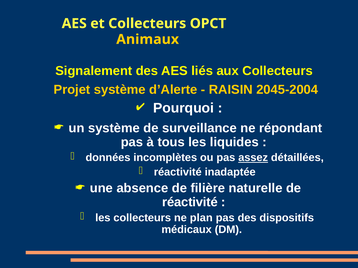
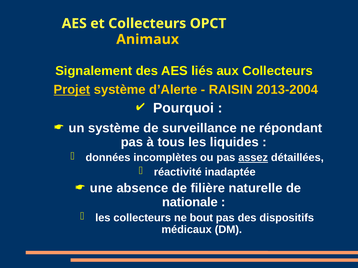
Projet underline: none -> present (72, 90)
2045-2004: 2045-2004 -> 2013-2004 (287, 90)
réactivité: réactivité -> nationale (190, 203)
plan: plan -> bout (201, 218)
